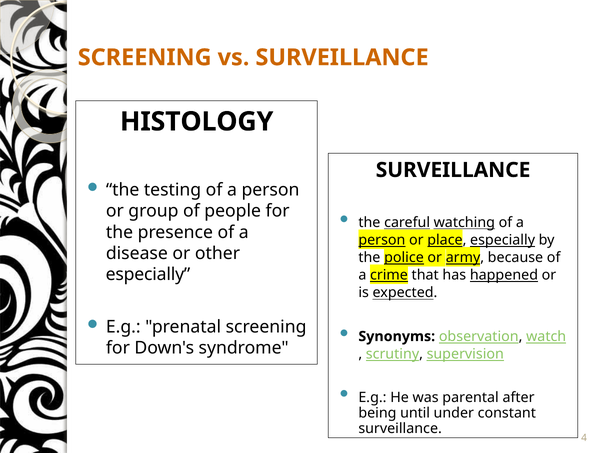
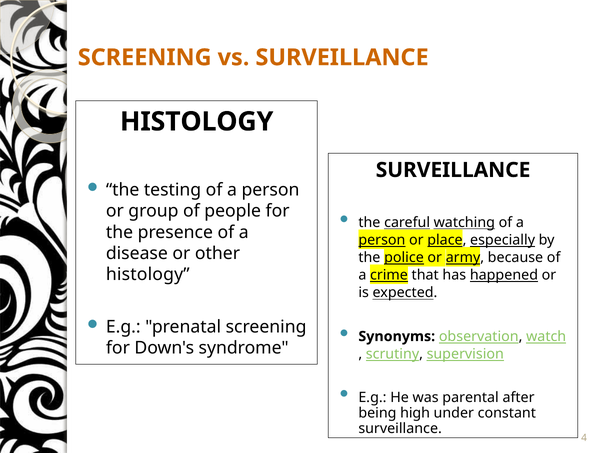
especially: especially -> histology (148, 274)
until: until -> high (415, 413)
